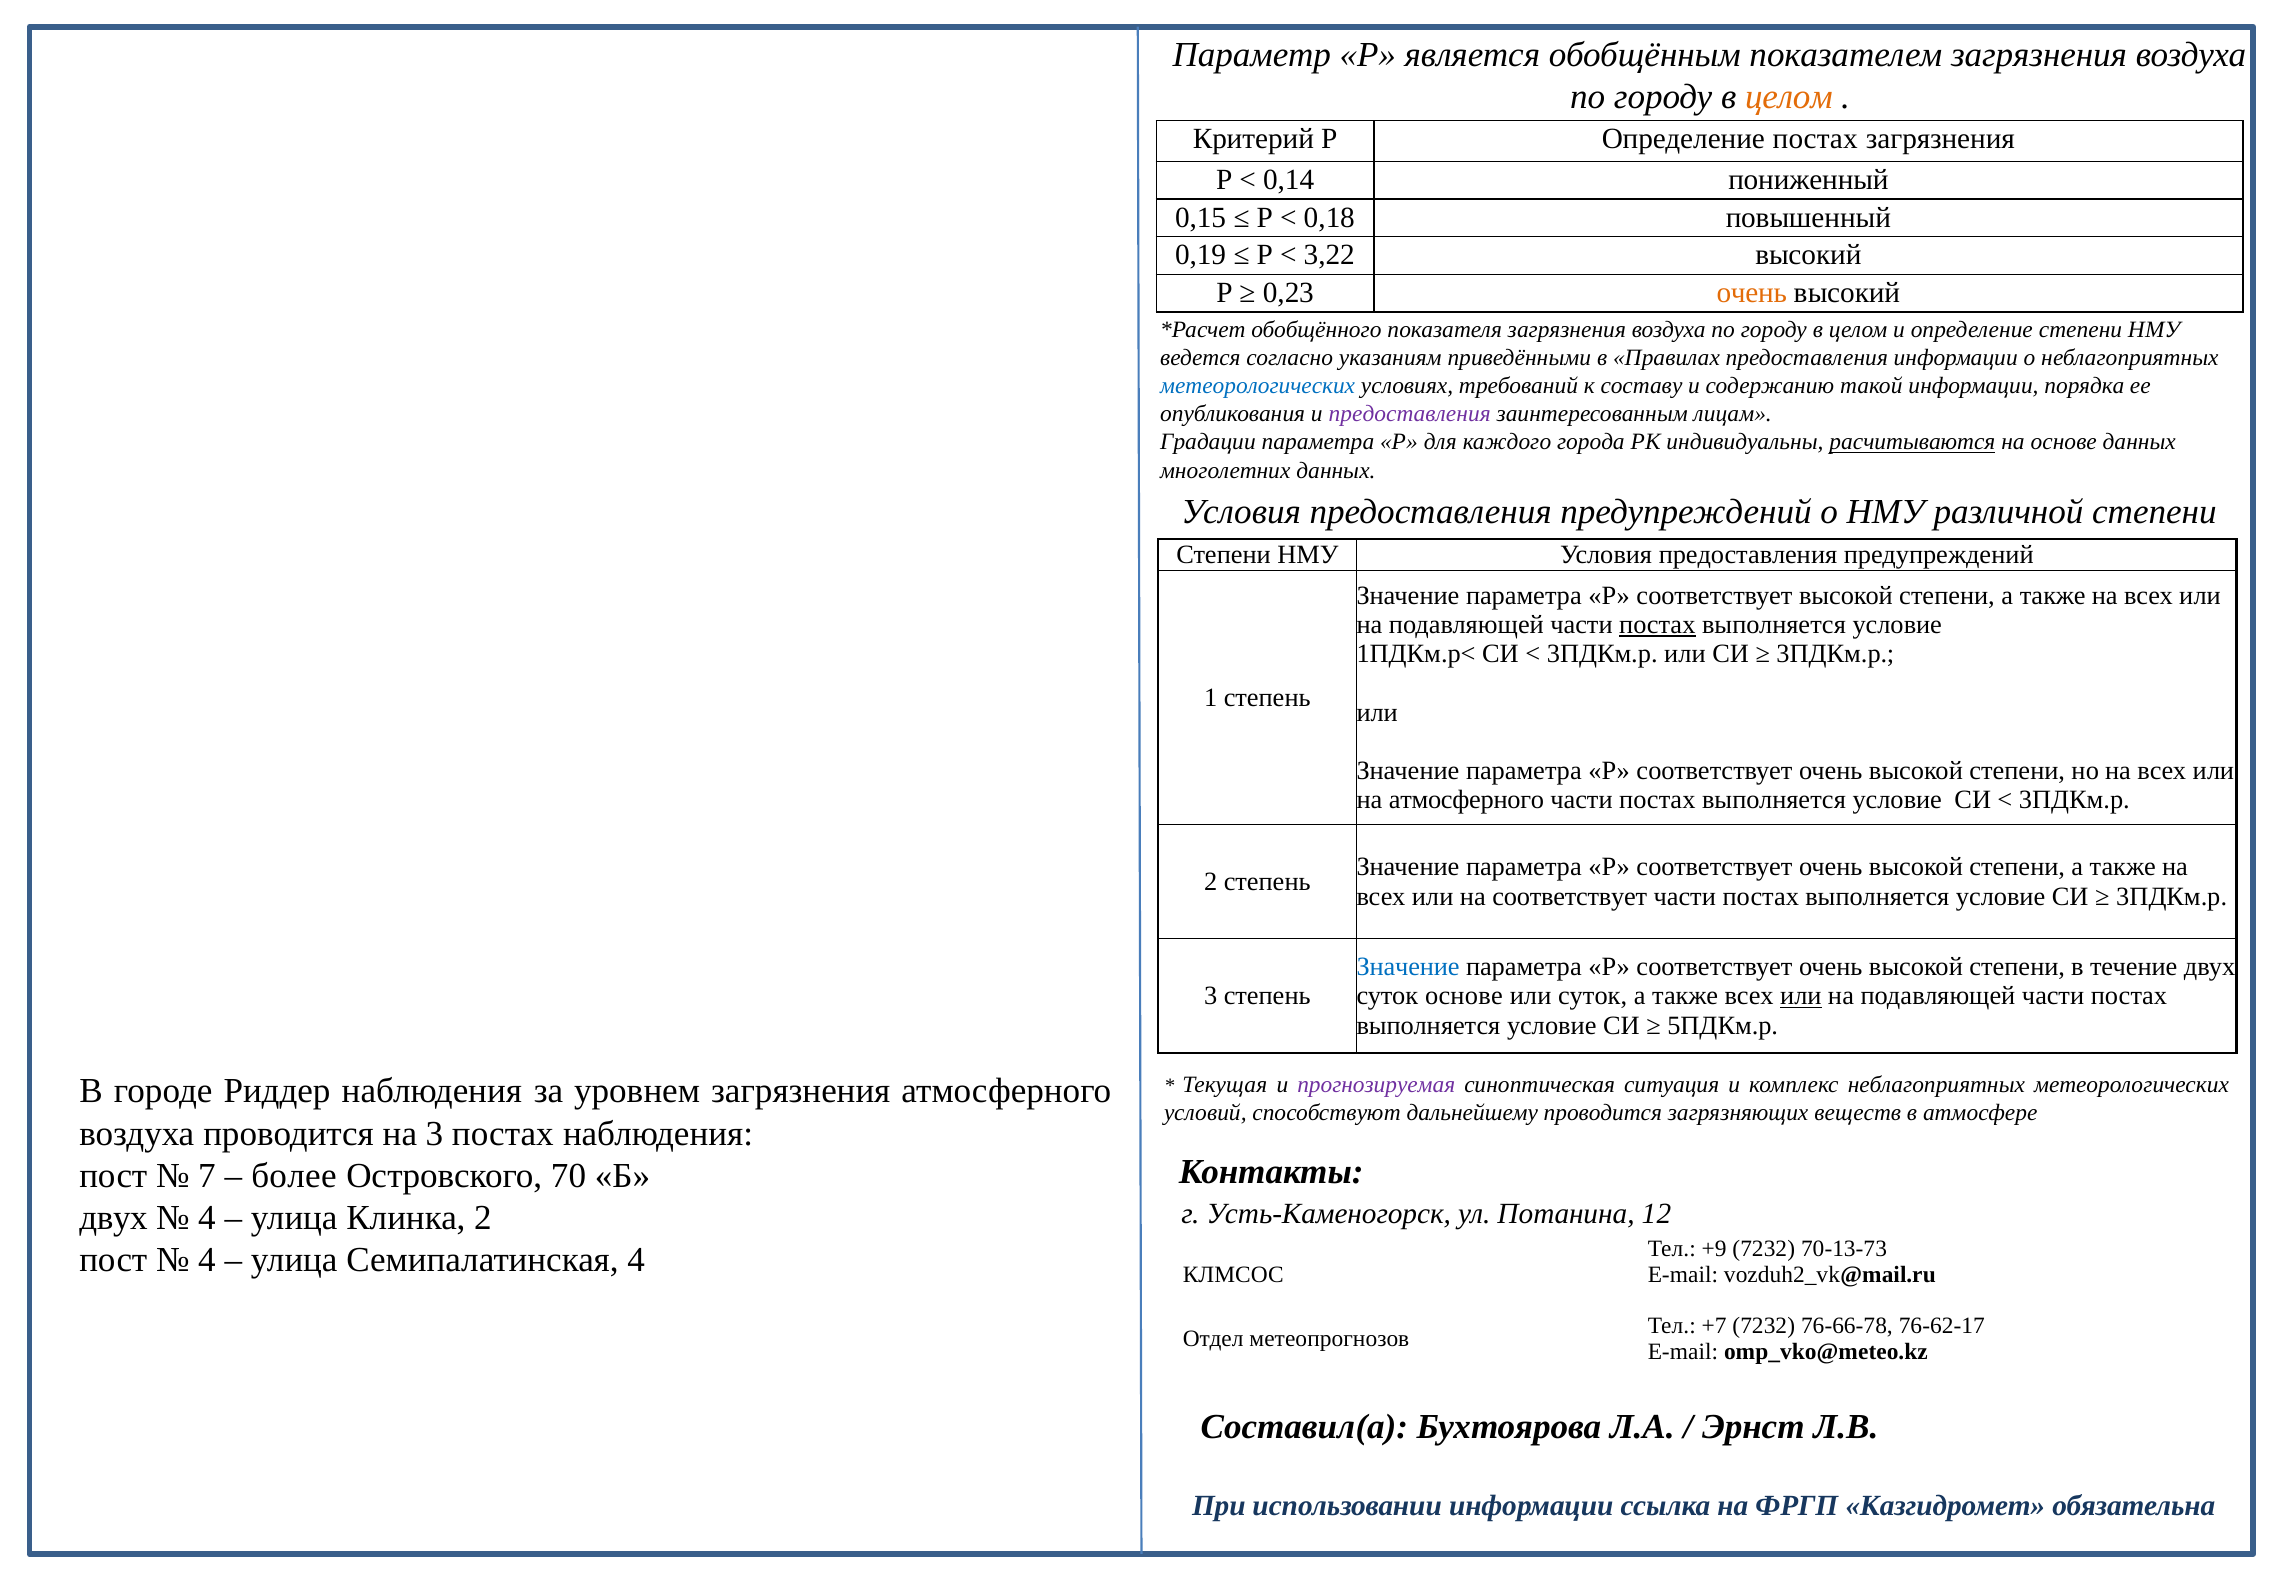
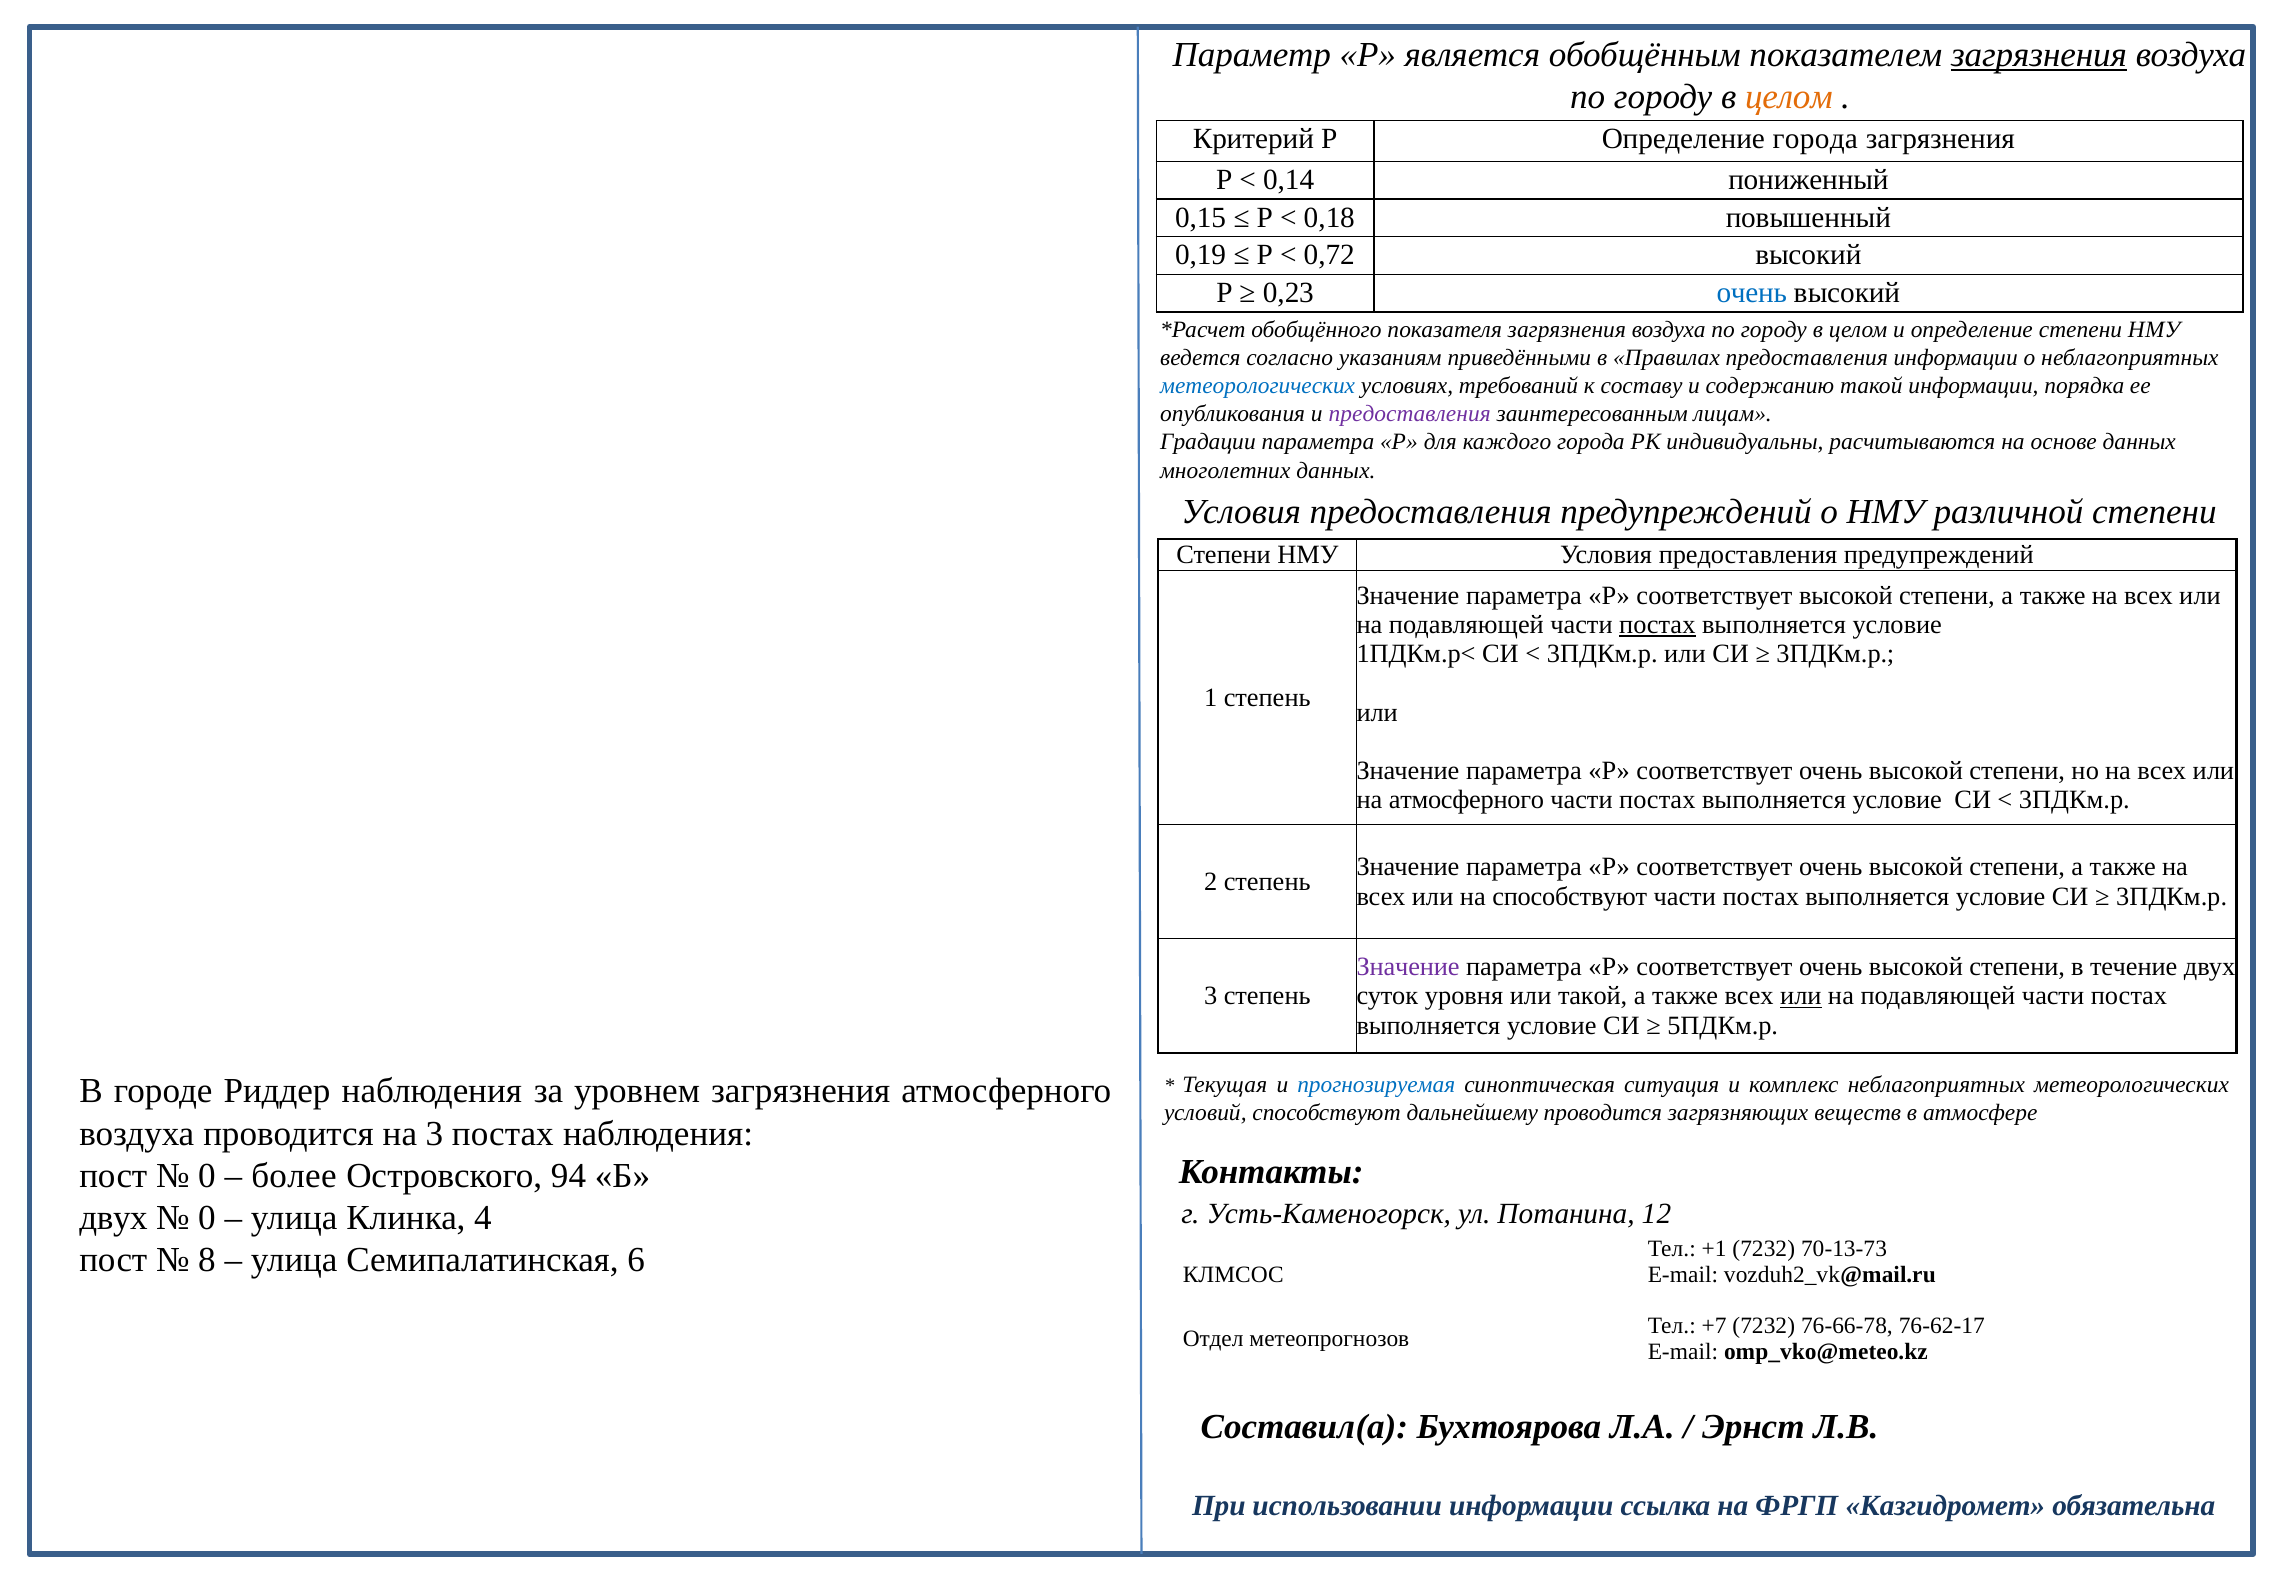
загрязнения underline: none -> present (2039, 55)
Определение постах: постах -> города (1815, 139)
3,22: 3,22 -> 0,72 (1329, 255)
очень colour: orange -> blue (1752, 293)
расчитываются underline: present -> none (1912, 442)
на соответствует: соответствует -> способствуют (1570, 896)
Значение colour: blue -> purple (1408, 967)
суток основе: основе -> уровня (1464, 996)
или суток: суток -> такой (1593, 996)
прогнозируемая colour: purple -> blue (1376, 1084)
7: 7 -> 0 (207, 1175)
70: 70 -> 94 (569, 1175)
4: 4 -> 0 (207, 1217)
Клинка 2: 2 -> 4 (483, 1217)
+9: +9 -> +1 (1714, 1248)
4: 4 -> 8 (207, 1260)
Семипалатинская 4: 4 -> 6 (636, 1260)
